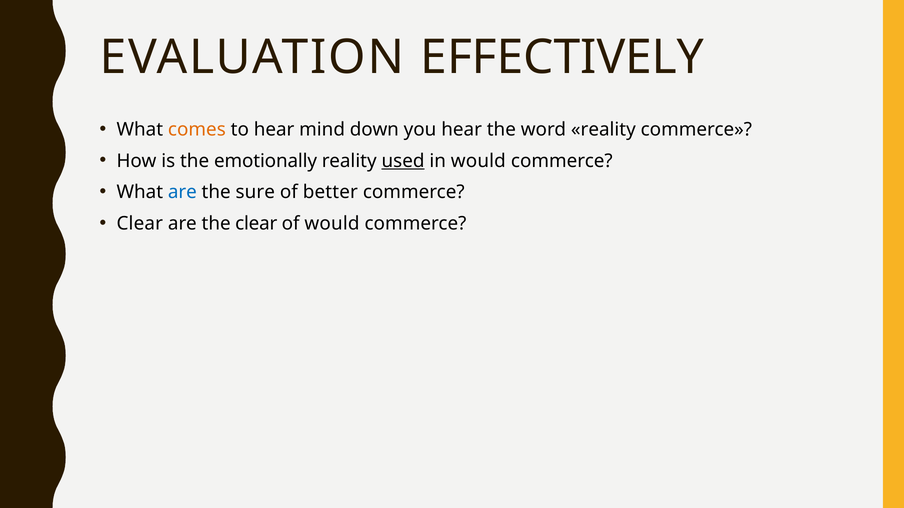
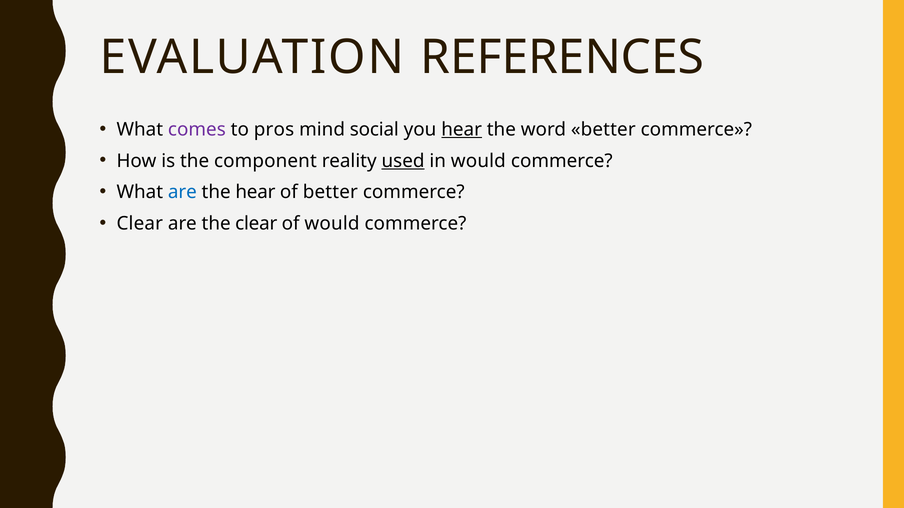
EFFECTIVELY: EFFECTIVELY -> REFERENCES (562, 57)
comes colour: orange -> purple (197, 130)
to hear: hear -> pros (274, 130)
down: down -> social (374, 130)
hear underline: none -> present (462, 130)
word reality: reality -> better (603, 130)
emotionally: emotionally -> component (265, 161)
the sure: sure -> hear (255, 192)
